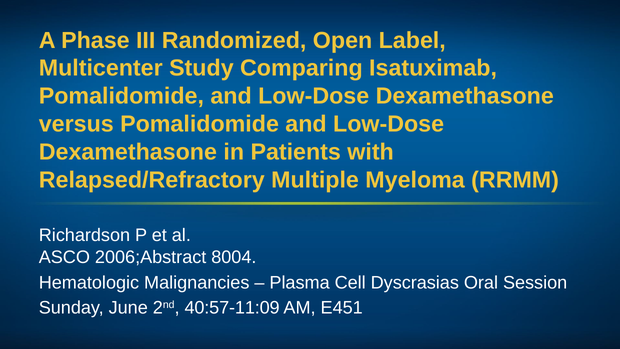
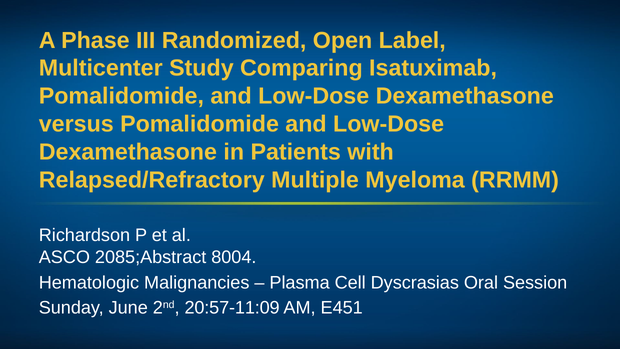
2006;Abstract: 2006;Abstract -> 2085;Abstract (151, 257)
40:57-11:09: 40:57-11:09 -> 20:57-11:09 (232, 308)
